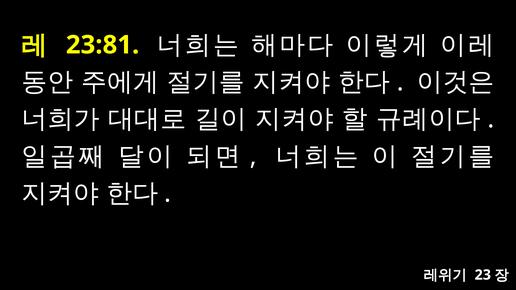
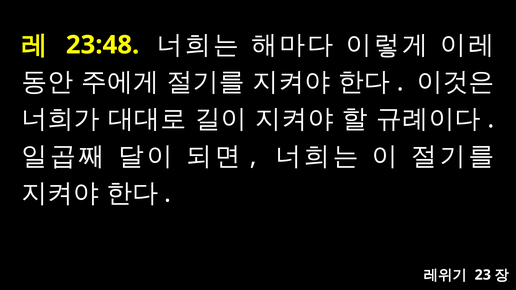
23:81: 23:81 -> 23:48 (103, 45)
